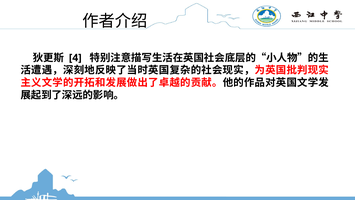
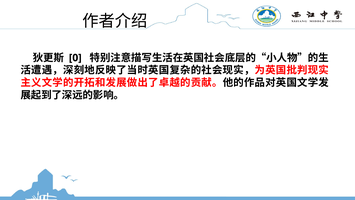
4: 4 -> 0 (75, 58)
